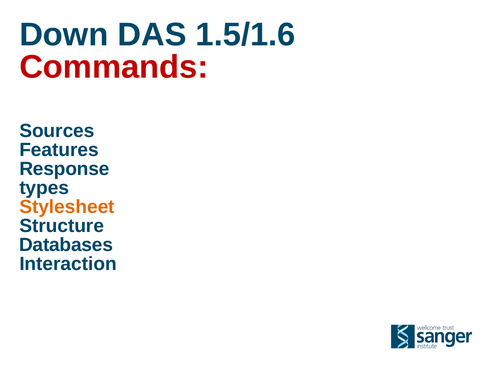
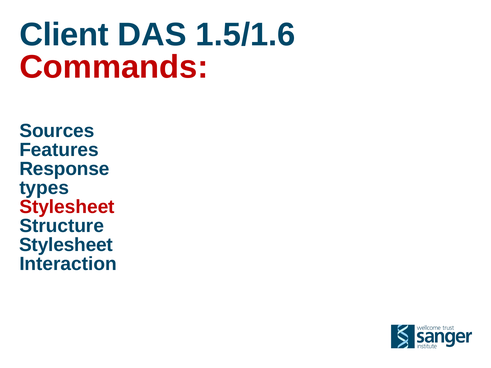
Down: Down -> Client (64, 35)
Stylesheet colour: orange -> red (67, 207)
Databases: Databases -> Stylesheet (66, 245)
